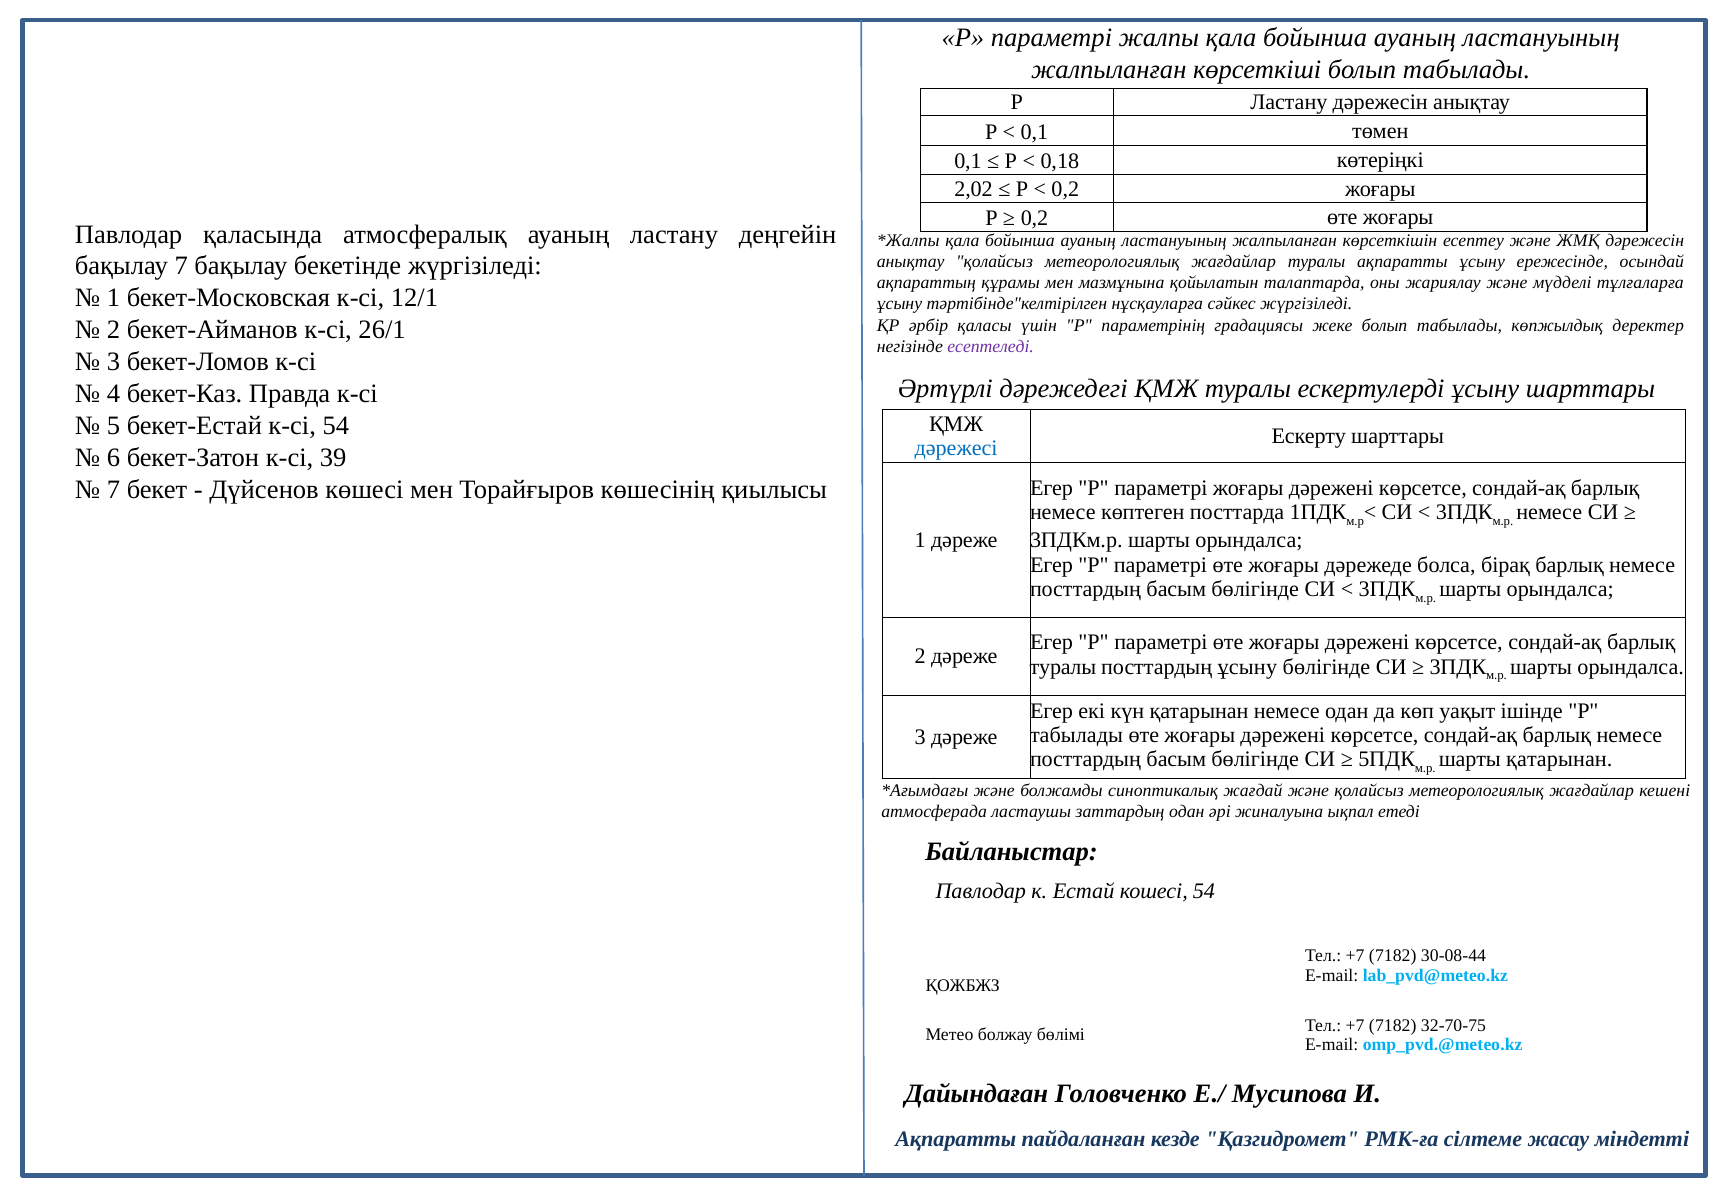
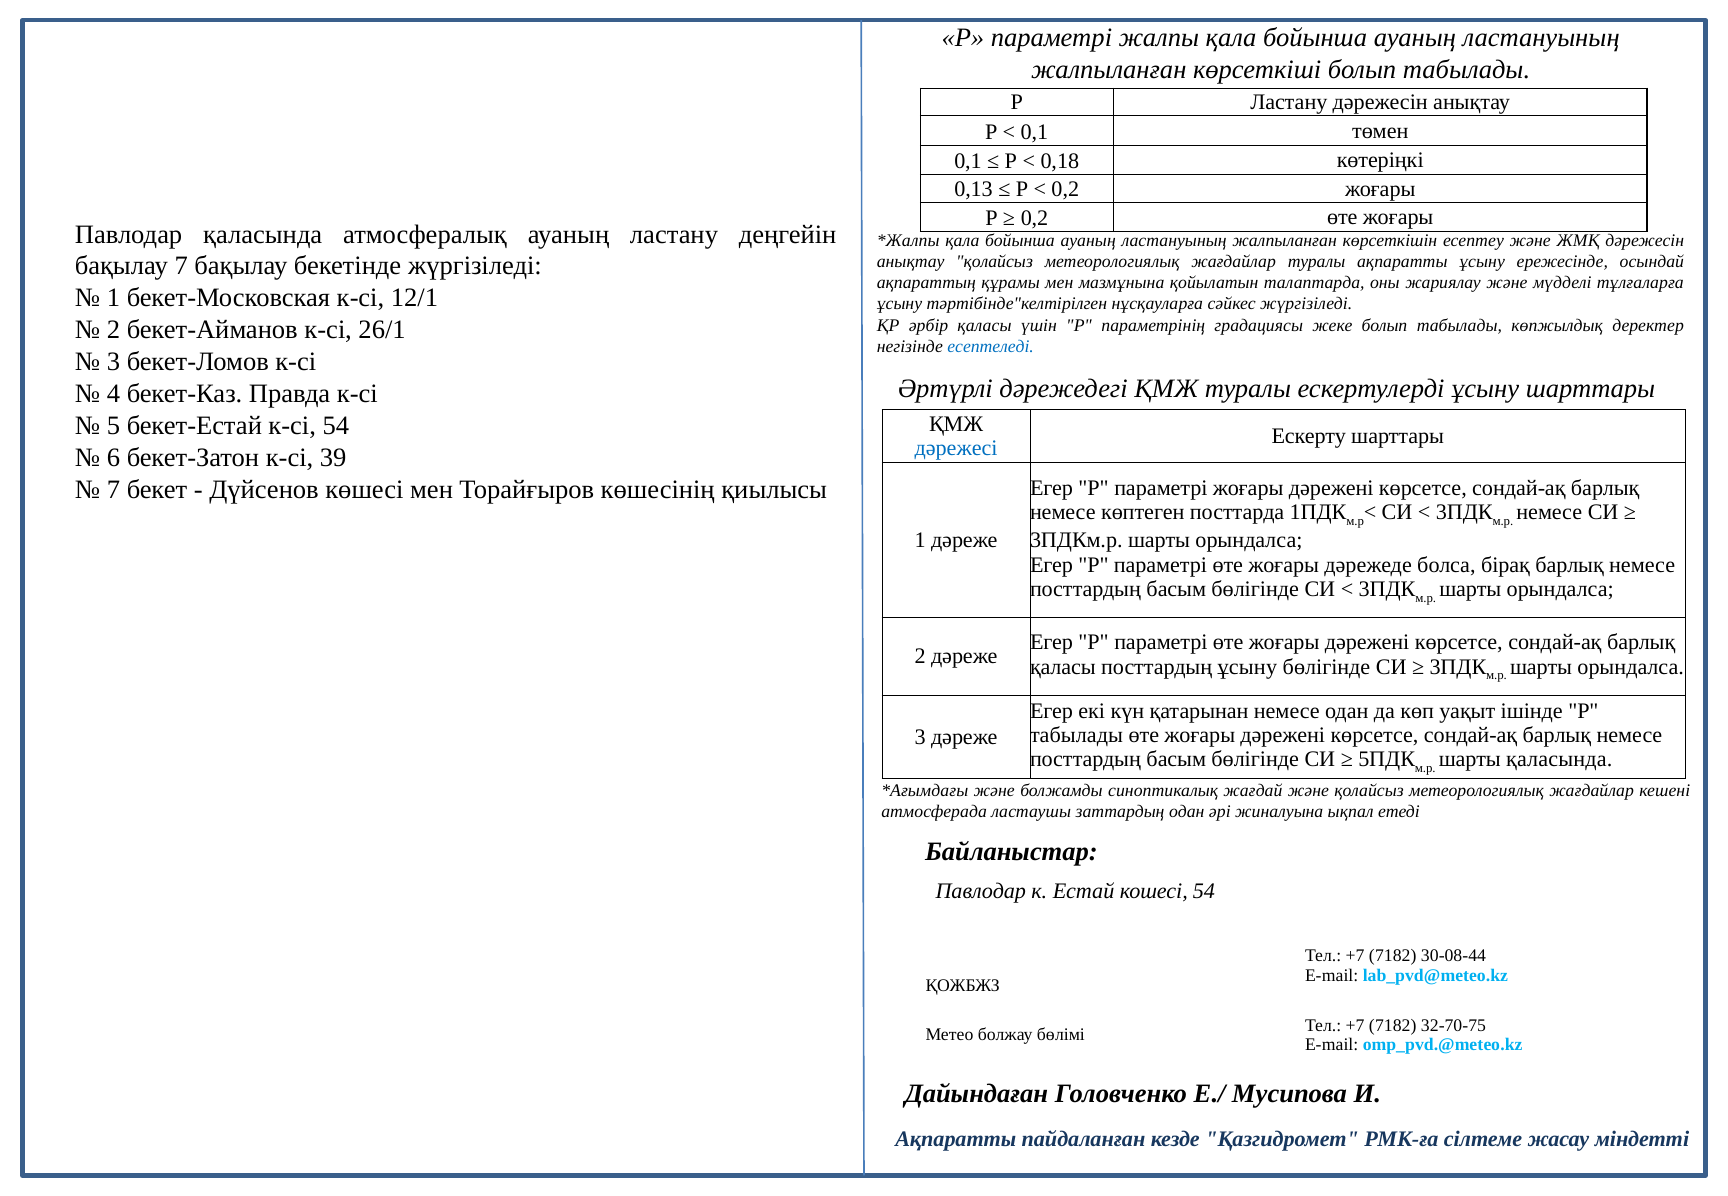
2,02: 2,02 -> 0,13 (974, 190)
есептеледі colour: purple -> blue (991, 347)
туралы: туралы -> қаласы (1063, 667)
шарты қатарынан: қатарынан -> қаласында (1559, 760)
